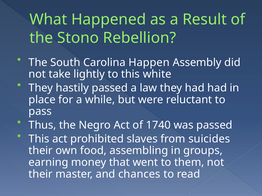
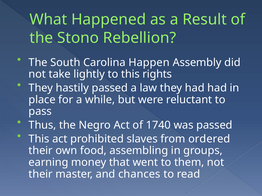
white: white -> rights (157, 74)
suicides: suicides -> ordered (209, 139)
